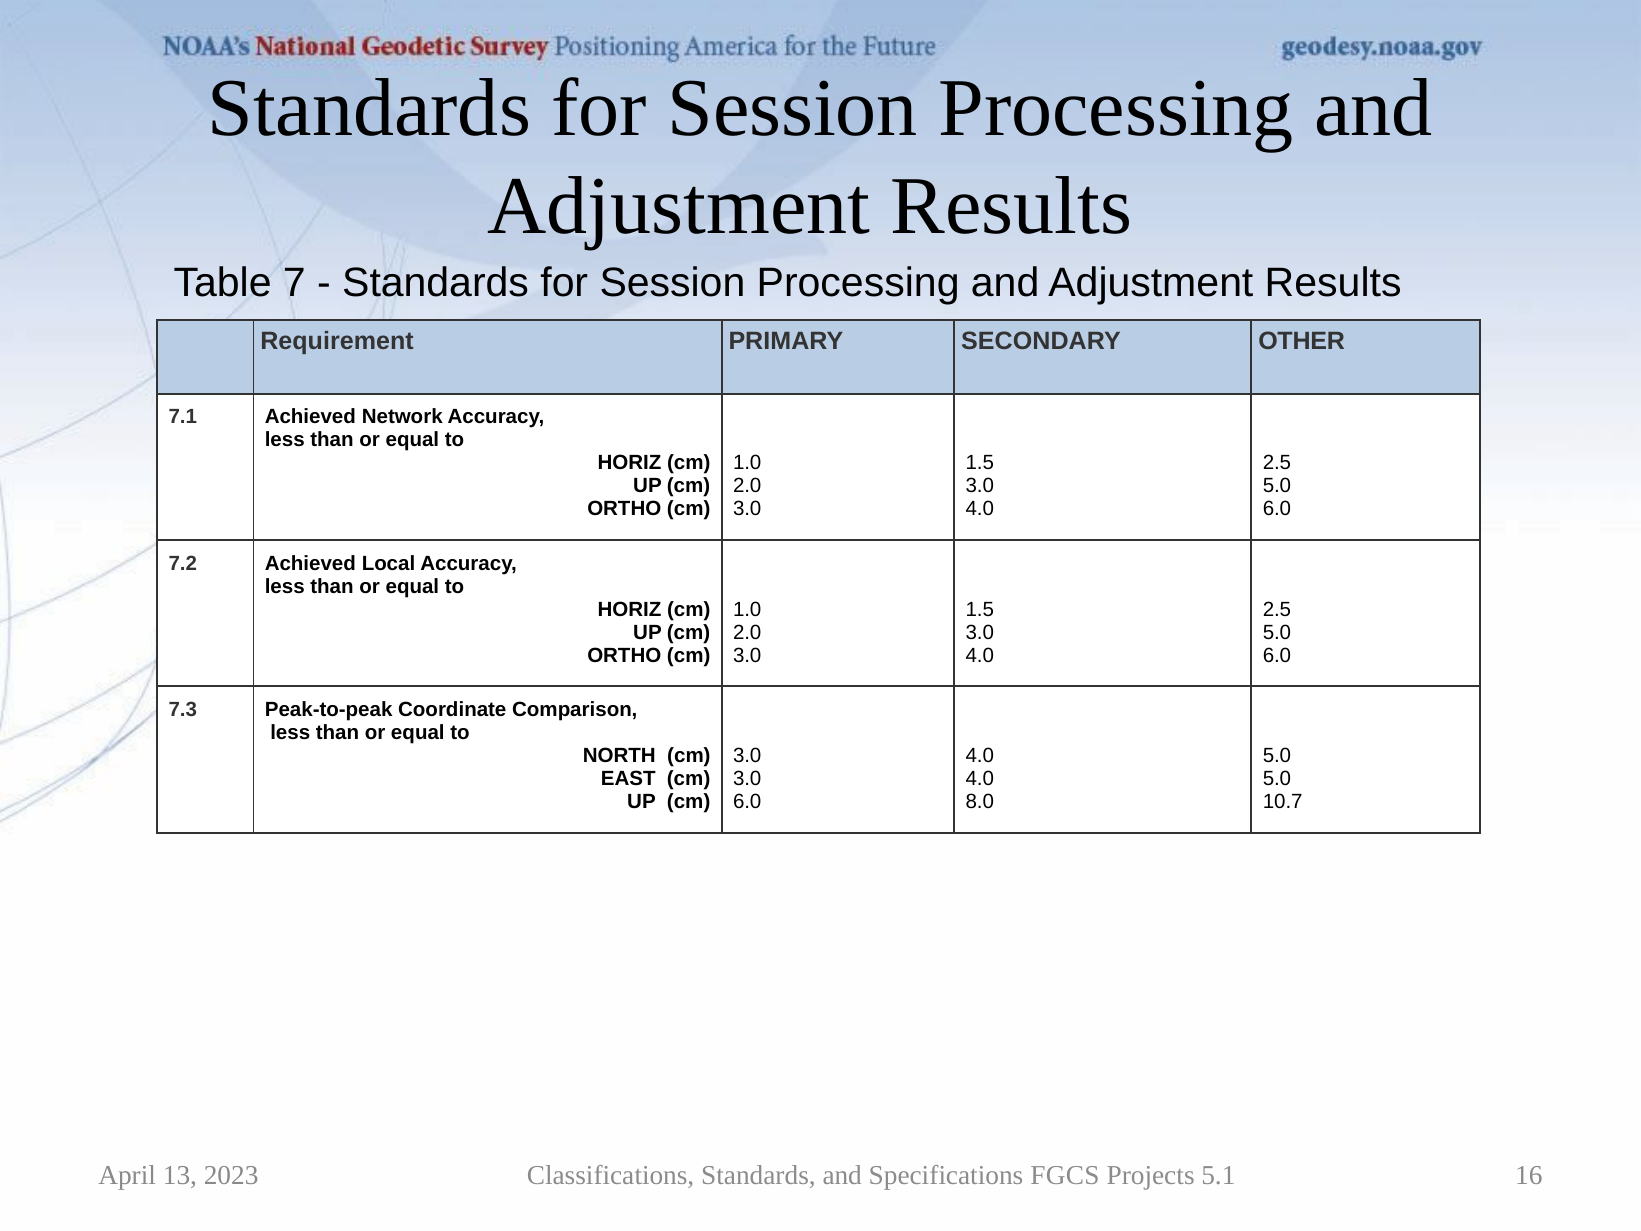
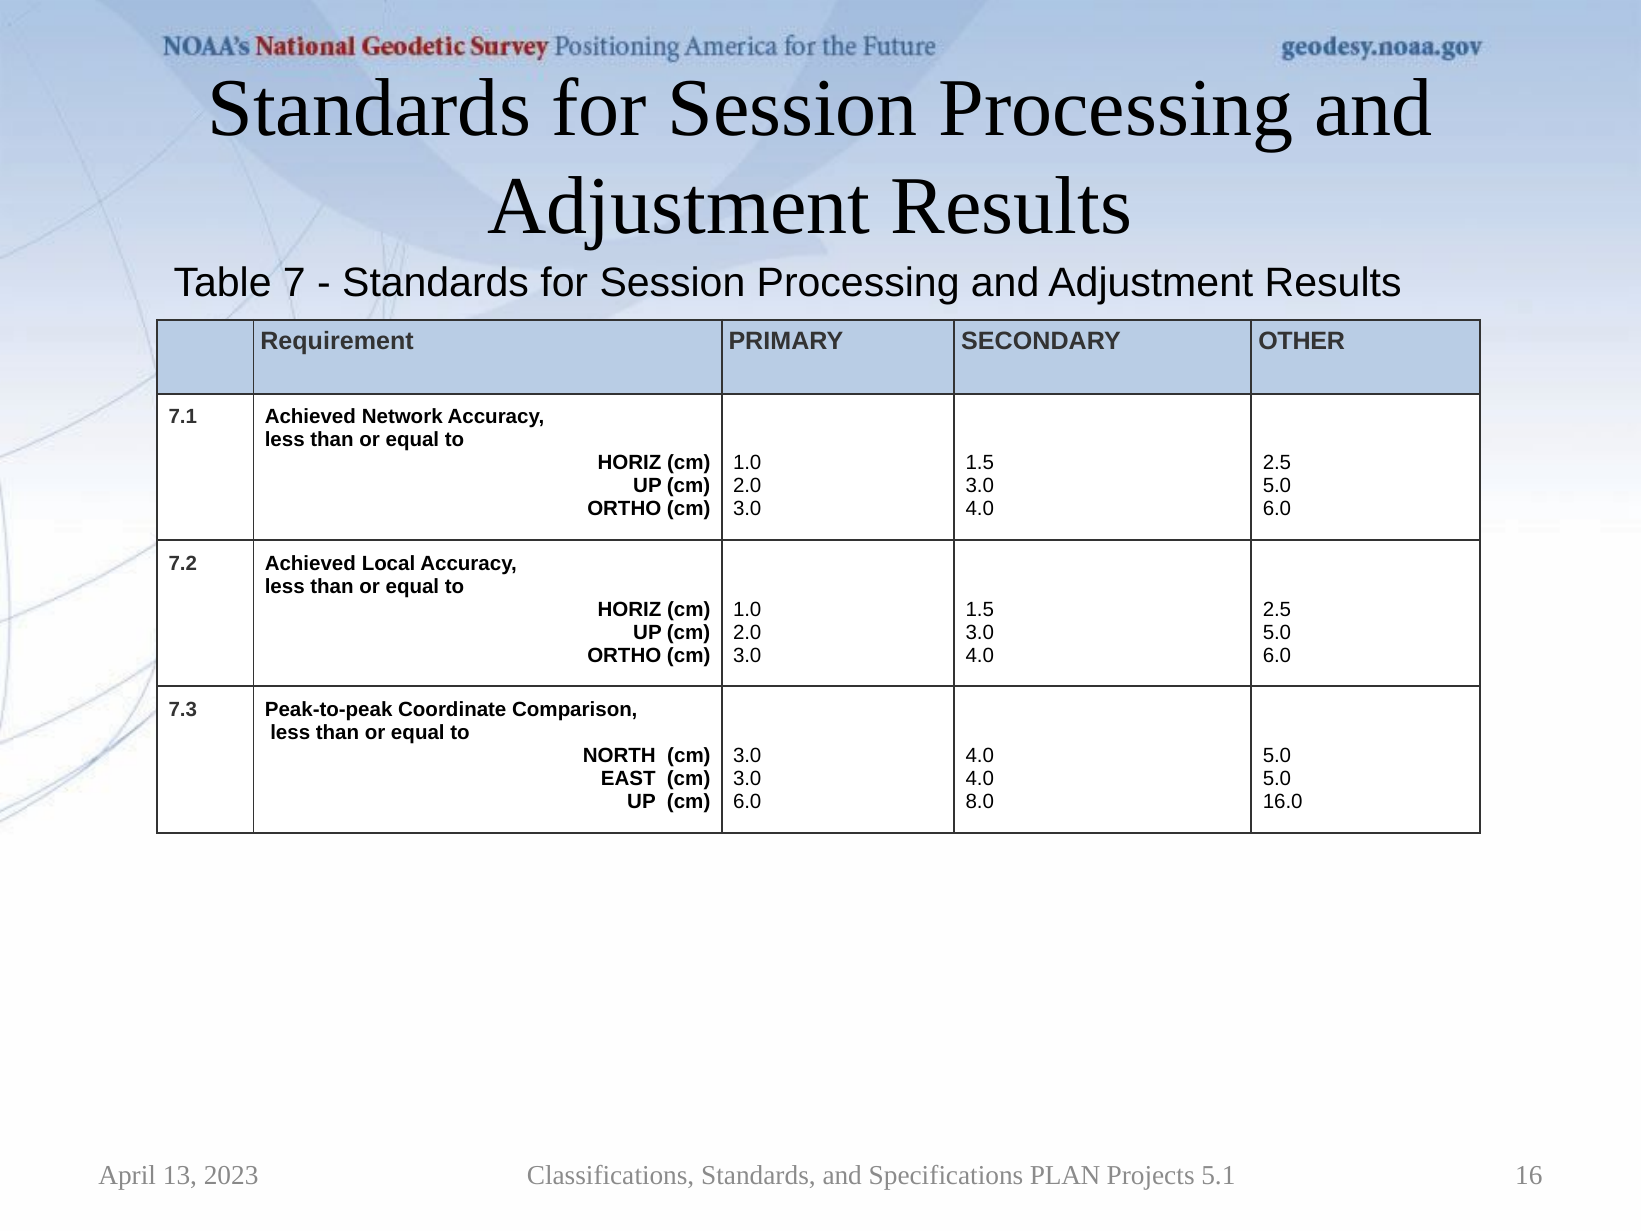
10.7: 10.7 -> 16.0 (1283, 801)
FGCS: FGCS -> PLAN (1065, 1175)
